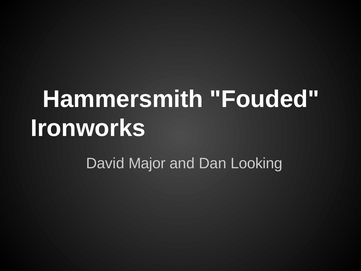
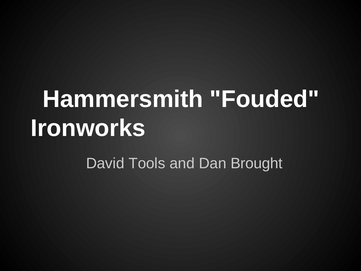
Major: Major -> Tools (147, 163)
Looking: Looking -> Brought (257, 163)
